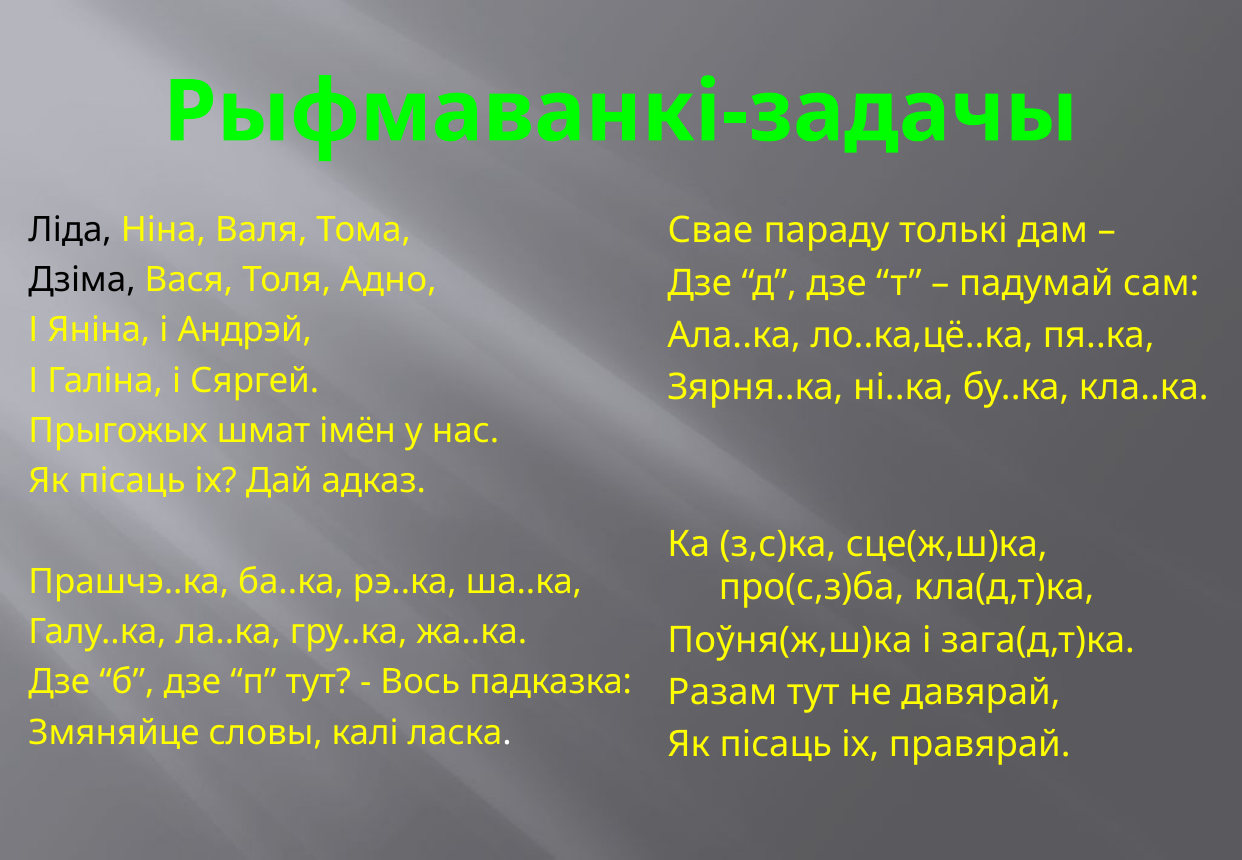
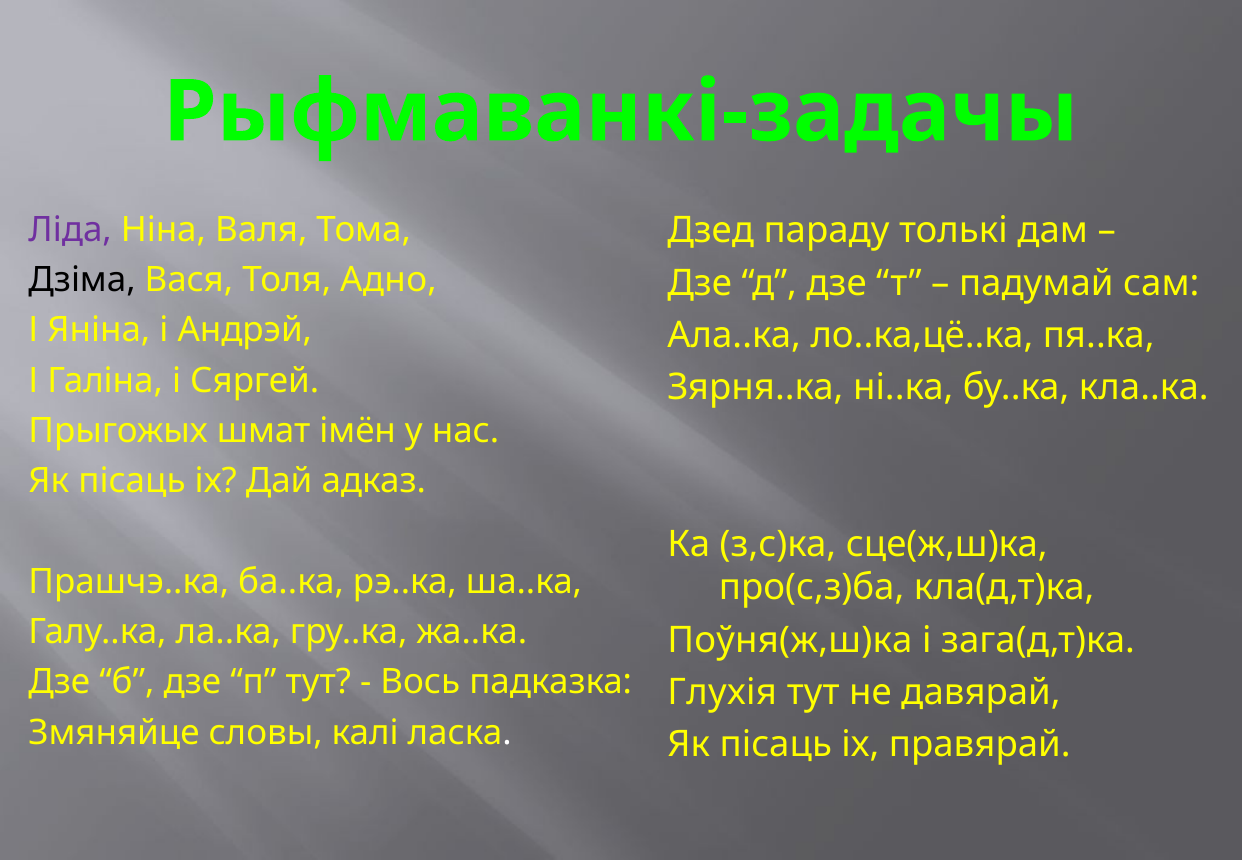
Ліда colour: black -> purple (70, 230)
Свае: Свае -> Дзед (711, 231)
Разам: Разам -> Глухія (722, 692)
